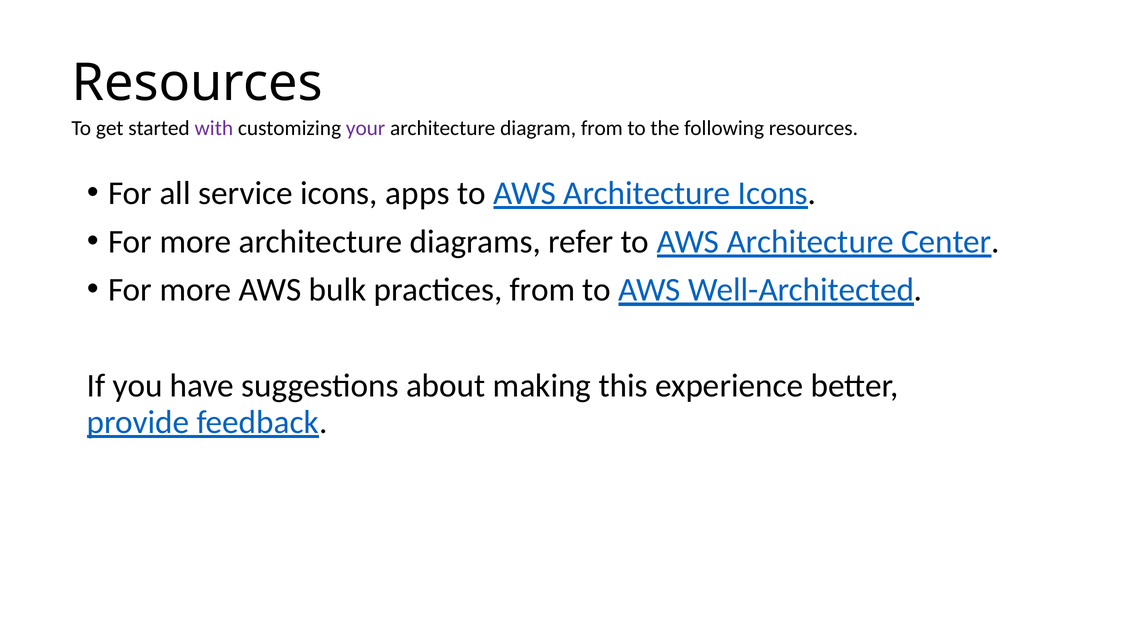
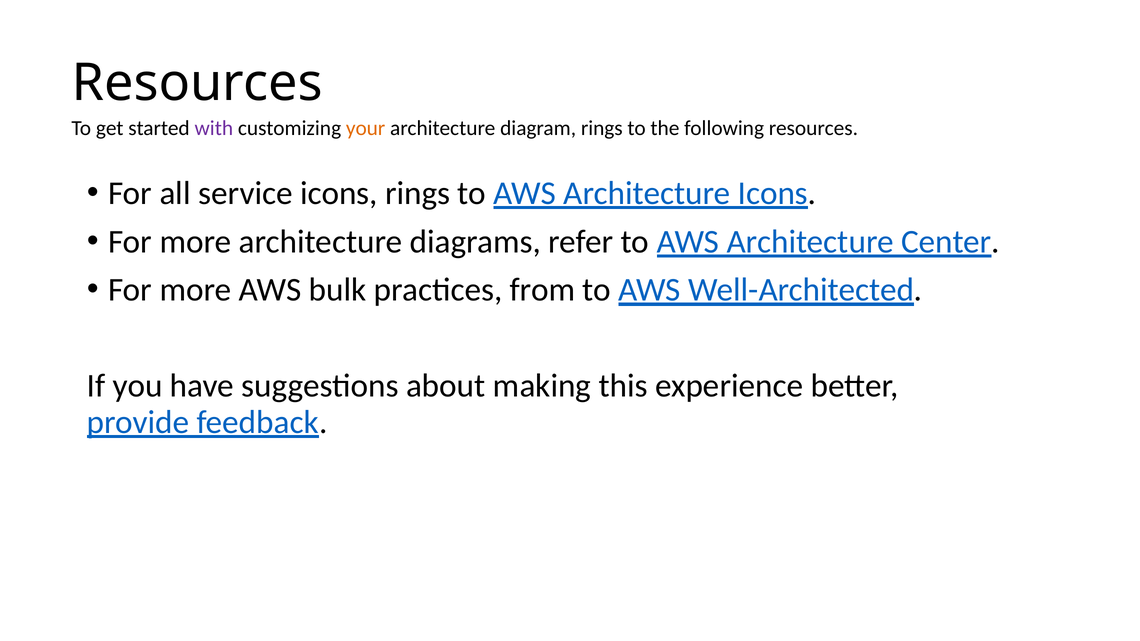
your colour: purple -> orange (366, 128)
diagram from: from -> rings (602, 128)
icons apps: apps -> rings (418, 193)
